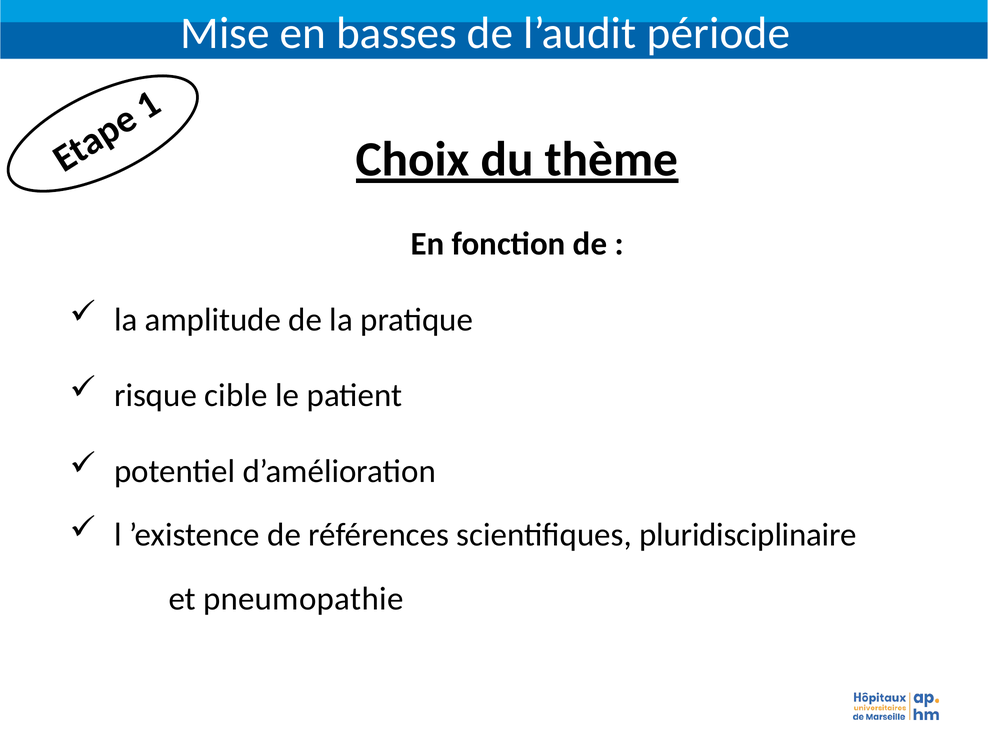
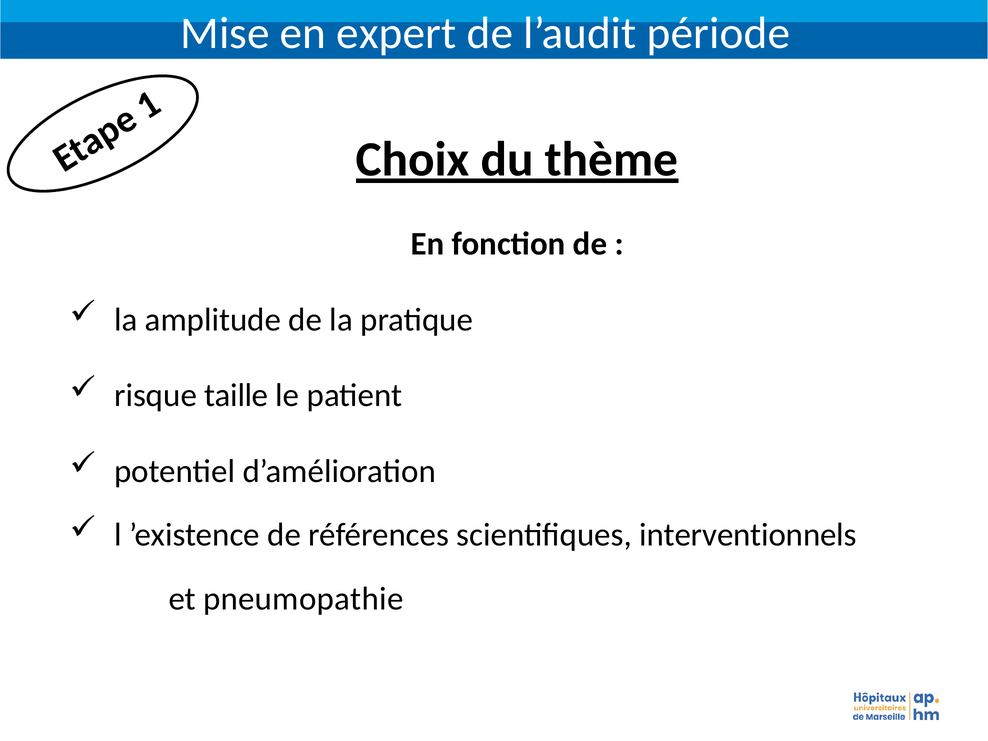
basses: basses -> expert (396, 33)
cible: cible -> taille (236, 395)
pluridisciplinaire: pluridisciplinaire -> interventionnels (748, 535)
